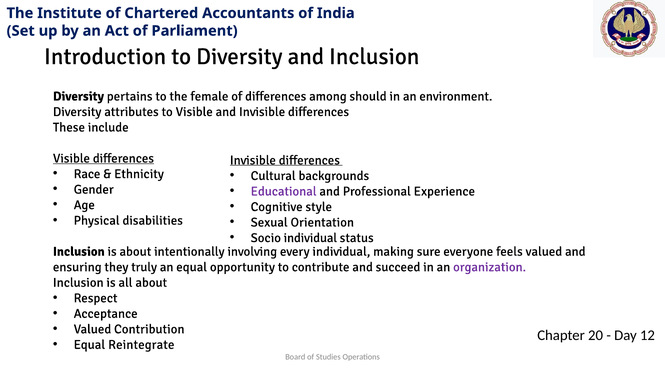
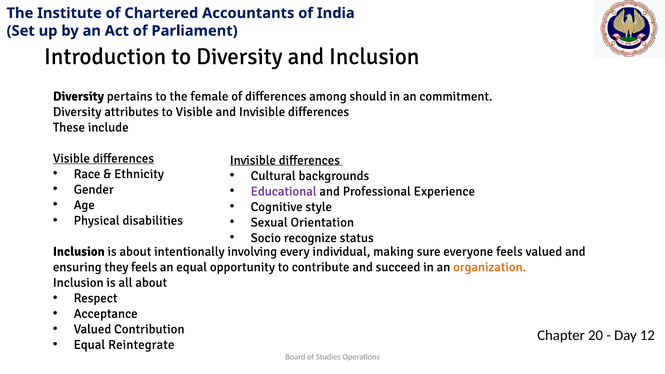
environment: environment -> commitment (456, 96)
Socio individual: individual -> recognize (310, 238)
they truly: truly -> feels (144, 267)
organization colour: purple -> orange (490, 267)
